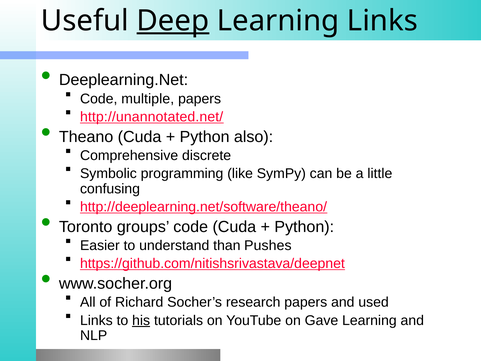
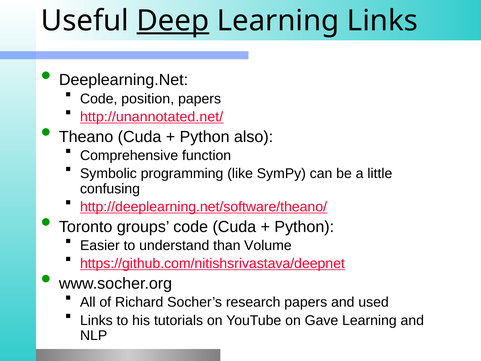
multiple: multiple -> position (148, 99)
discrete: discrete -> function (207, 155)
Pushes: Pushes -> Volume (268, 245)
his underline: present -> none (141, 320)
